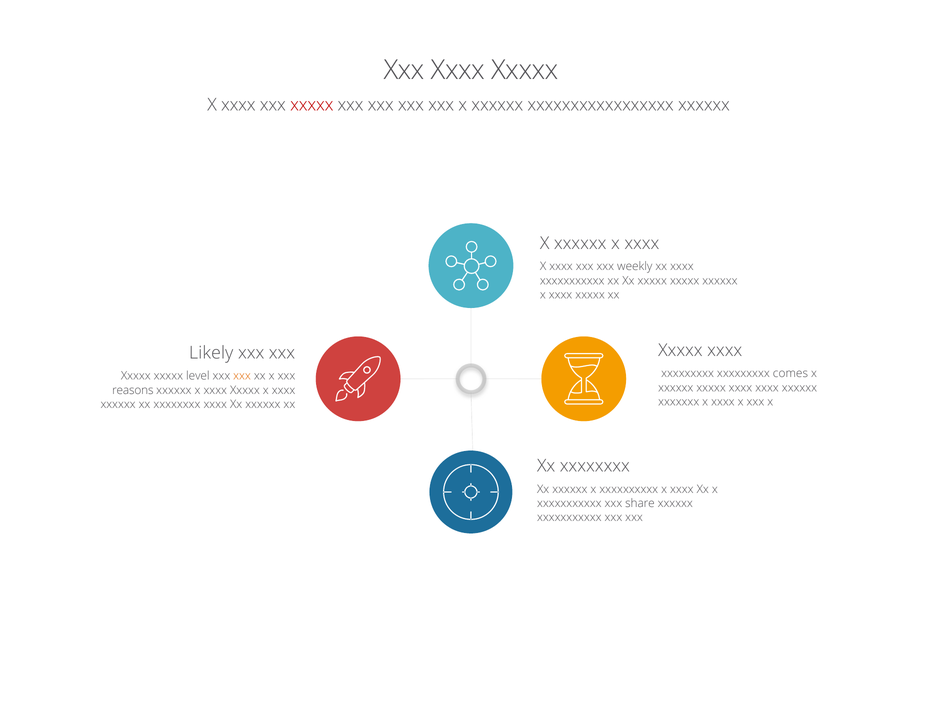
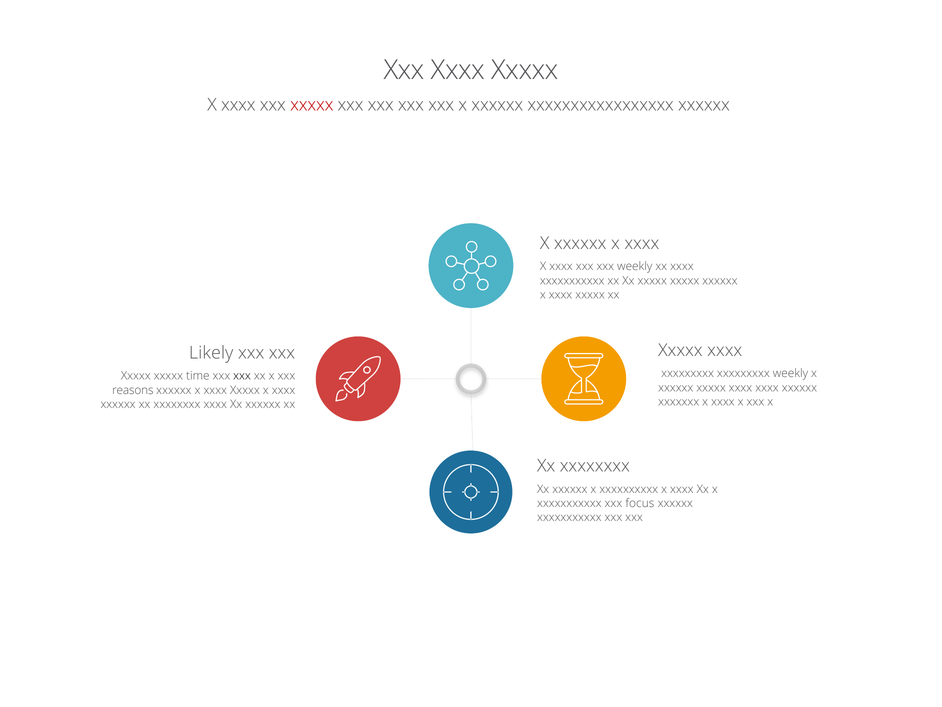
xxxxxxxxx comes: comes -> weekly (790, 373)
level: level -> time (198, 376)
xxx colour: orange -> black (242, 376)
share: share -> focus (640, 503)
